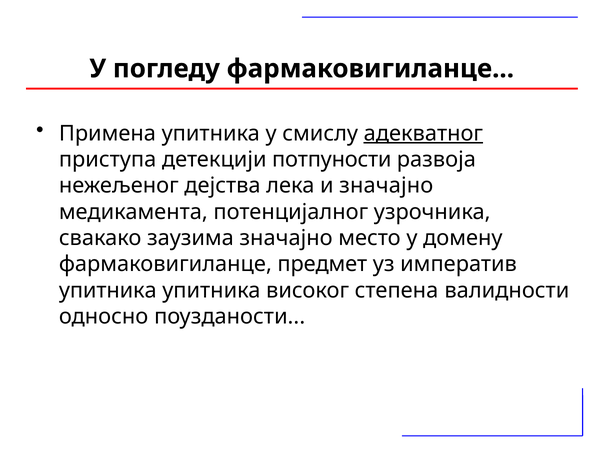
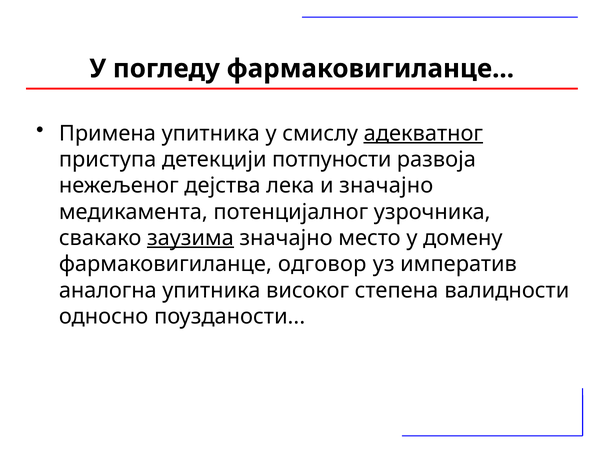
заузима underline: none -> present (190, 238)
предмет: предмет -> одговор (322, 264)
упитника: упитника -> аналогна (108, 290)
